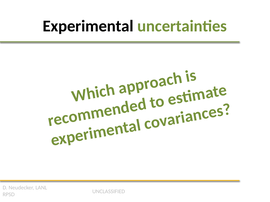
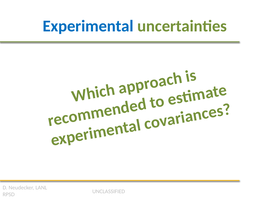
Experimental colour: black -> blue (88, 26)
